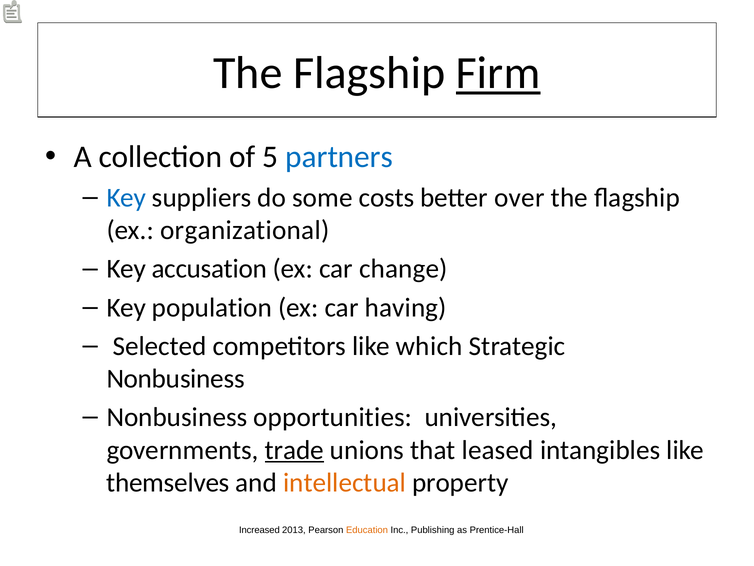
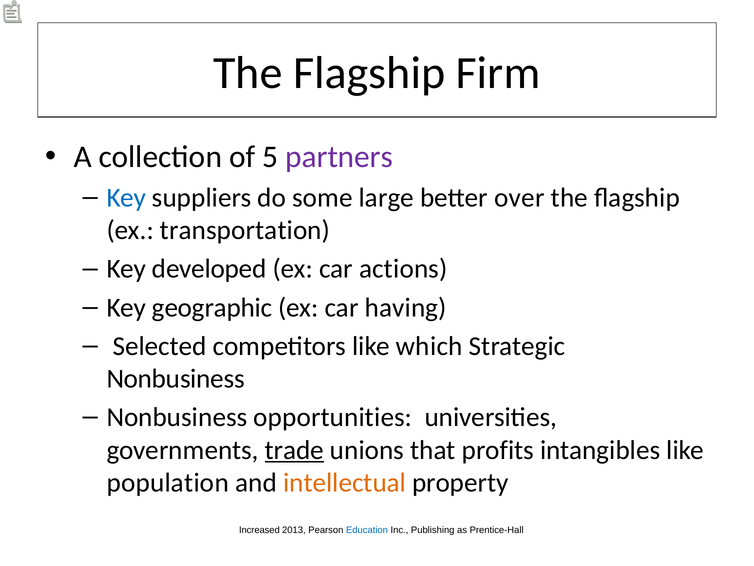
Firm underline: present -> none (498, 73)
partners colour: blue -> purple (339, 157)
costs: costs -> large (386, 198)
organizational: organizational -> transportation (245, 230)
accusation: accusation -> developed (209, 269)
change: change -> actions (403, 269)
population: population -> geographic (212, 307)
leased: leased -> profits (498, 450)
themselves: themselves -> population (168, 482)
Education colour: orange -> blue (367, 530)
